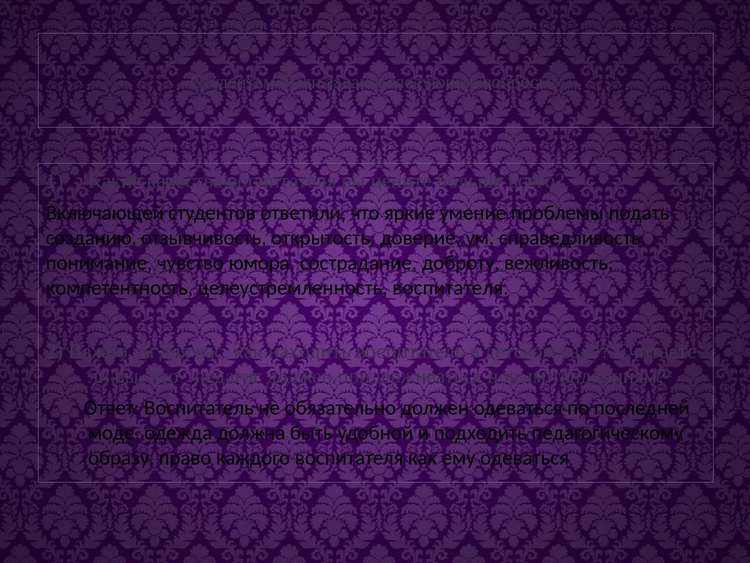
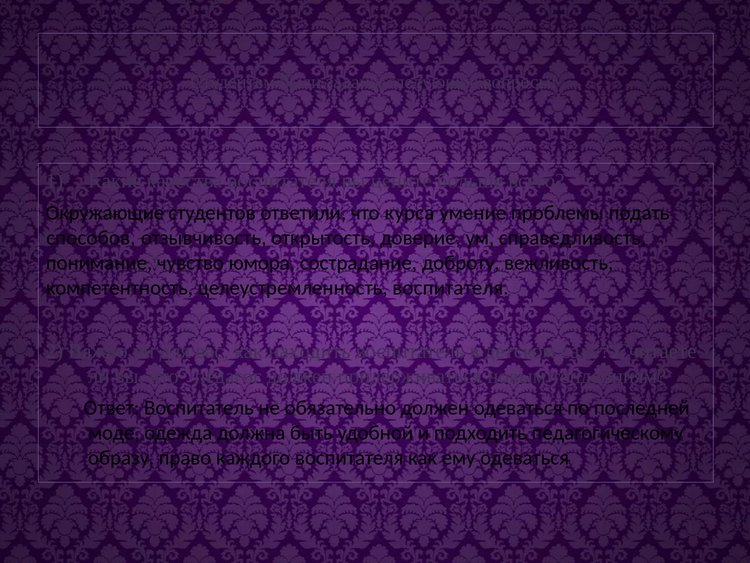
Включающей: Включающей -> Окружающие (105, 213)
яркие: яркие -> курса (409, 213)
созданию: созданию -> способов (91, 238)
